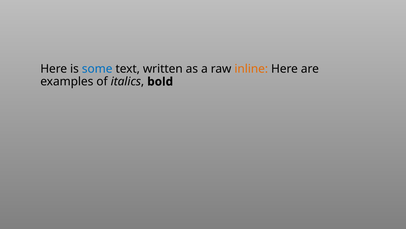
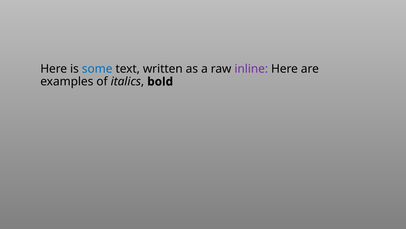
inline colour: orange -> purple (251, 69)
